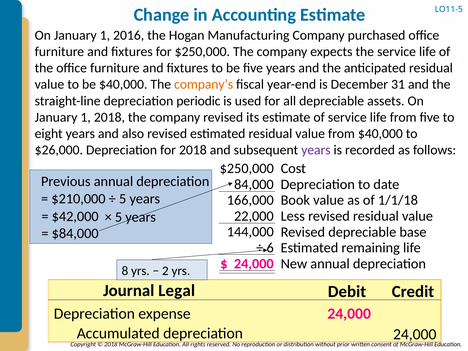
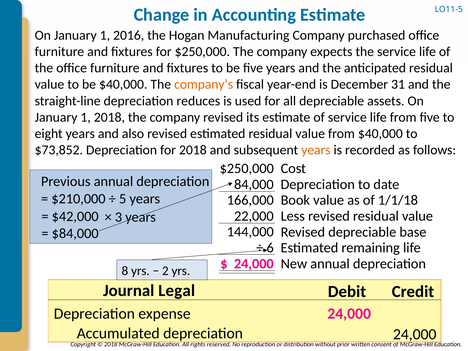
periodic: periodic -> reduces (198, 101)
$26,000: $26,000 -> $73,852 (59, 150)
years colour: purple -> orange (316, 150)
5: 5 -> 3 (119, 217)
